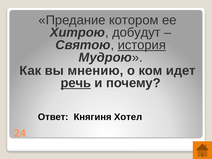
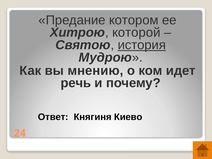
добудут: добудут -> которой (136, 33)
речь underline: present -> none (76, 83)
Хотел: Хотел -> Киево (128, 117)
